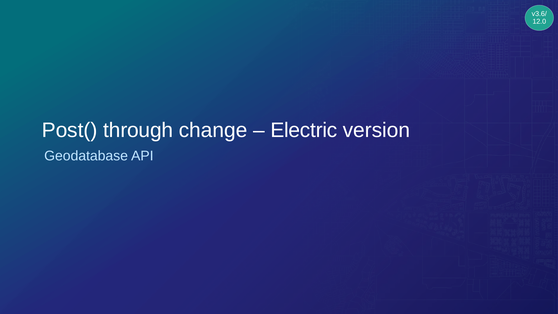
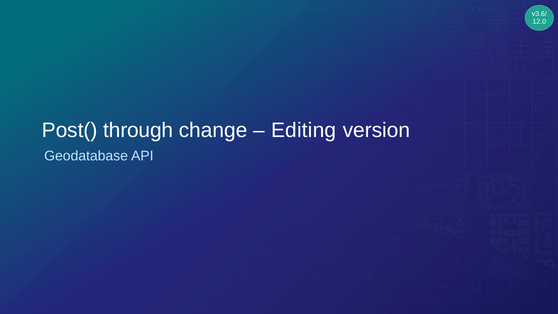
Electric: Electric -> Editing (304, 130)
